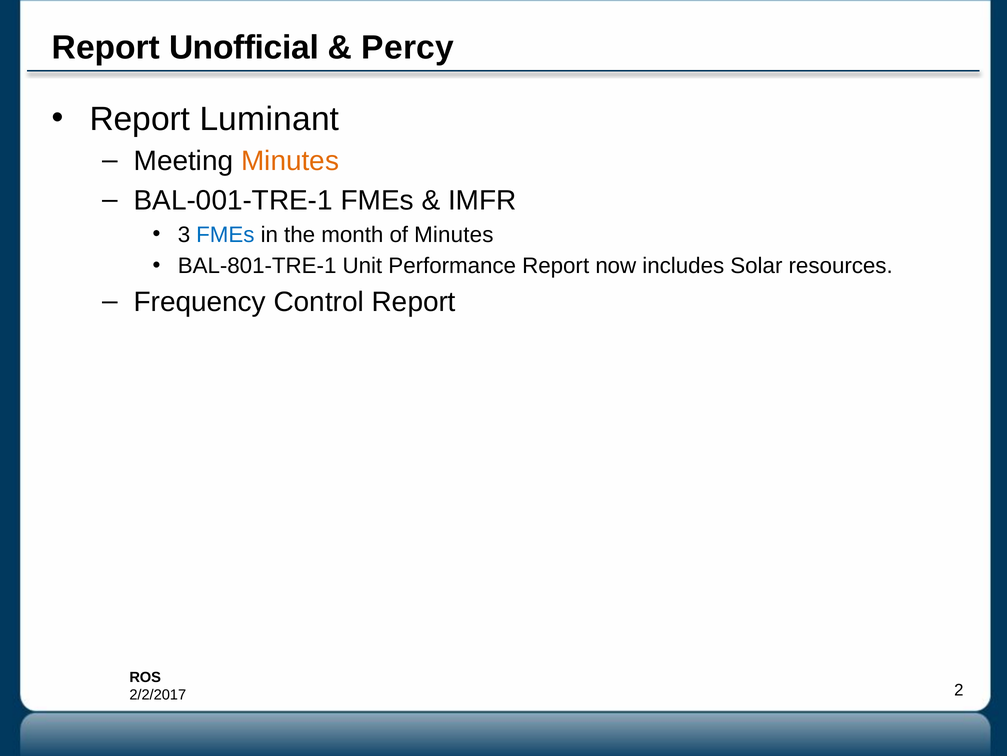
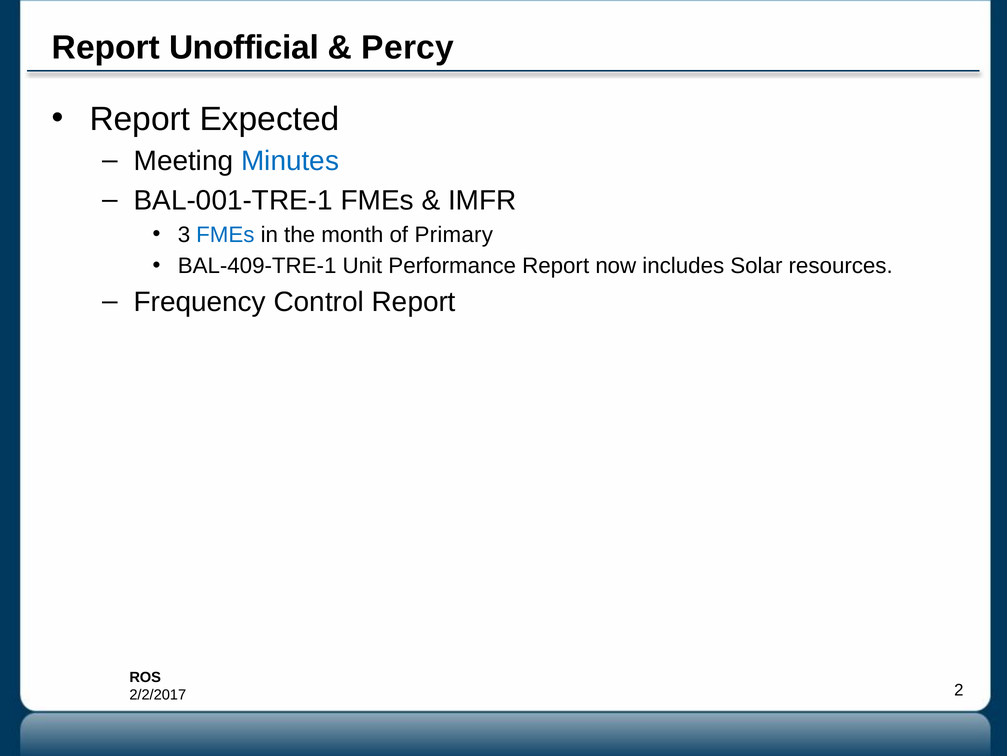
Luminant: Luminant -> Expected (270, 119)
Minutes colour: orange -> blue (290, 161)
of Minutes: Minutes -> Primary (454, 234)
BAL-801-TRE-1: BAL-801-TRE-1 -> BAL-409-TRE-1 (257, 266)
